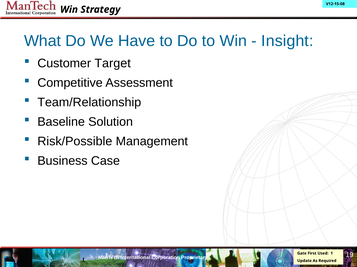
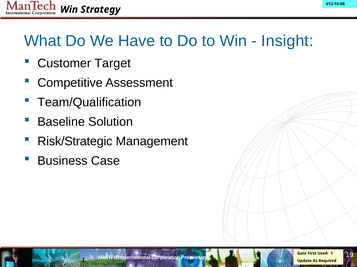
Team/Relationship: Team/Relationship -> Team/Qualification (89, 103)
Risk/Possible: Risk/Possible -> Risk/Strategic (75, 142)
